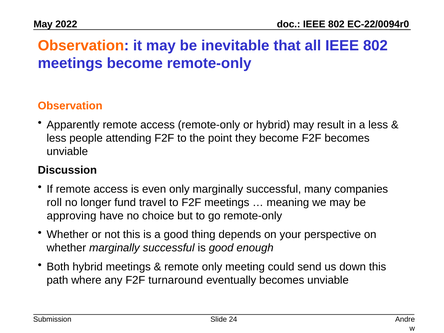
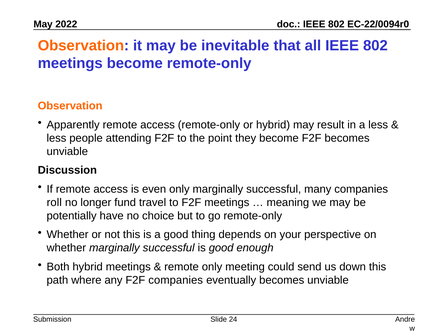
approving: approving -> potentially (72, 216)
F2F turnaround: turnaround -> companies (176, 280)
